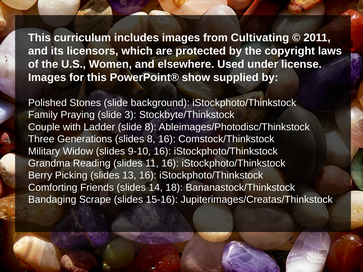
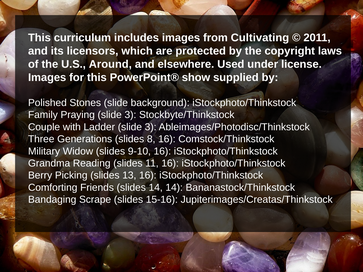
Women: Women -> Around (110, 64)
Ladder slide 8: 8 -> 3 (151, 127)
14 18: 18 -> 14 (174, 188)
